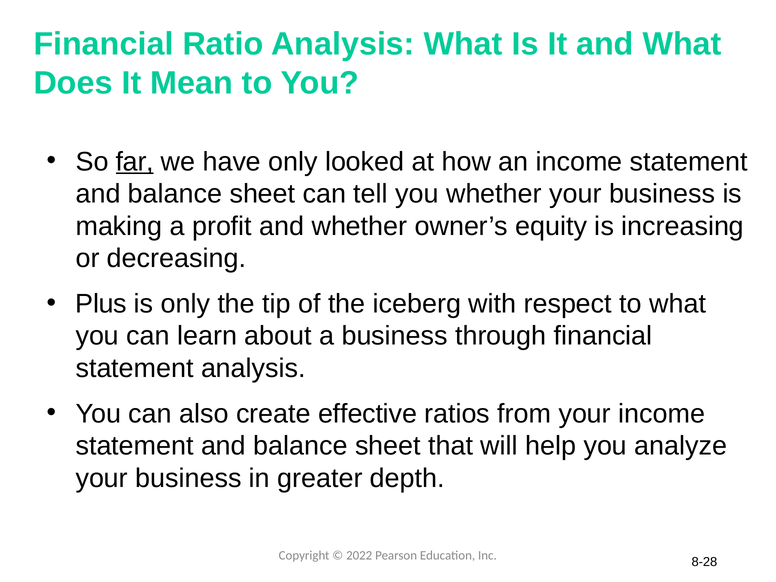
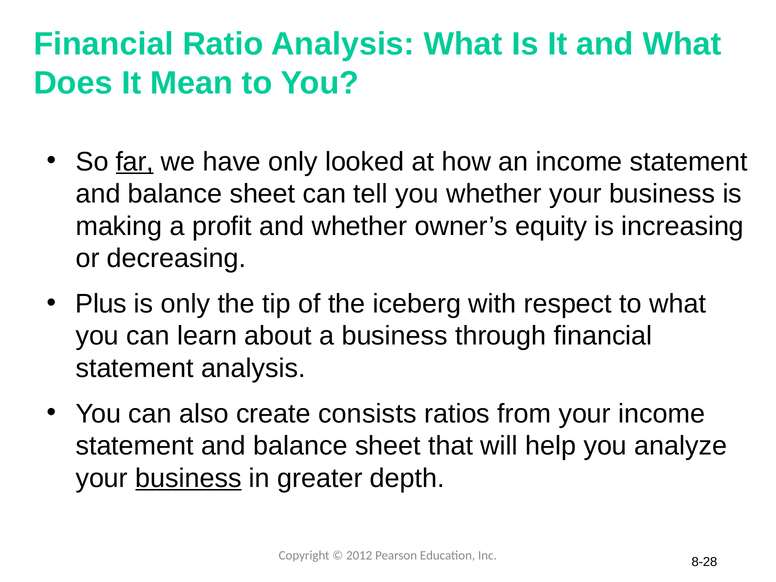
effective: effective -> consists (367, 414)
business underline: none -> present (188, 478)
2022: 2022 -> 2012 (359, 556)
